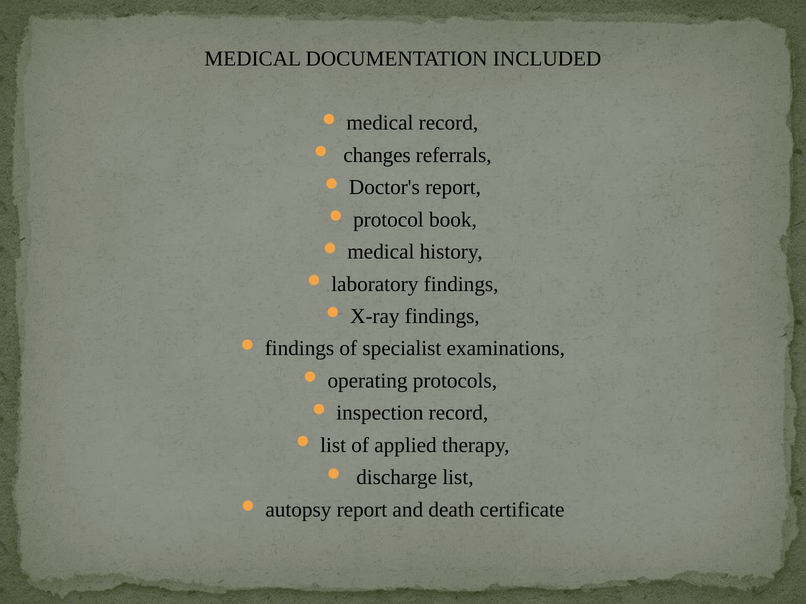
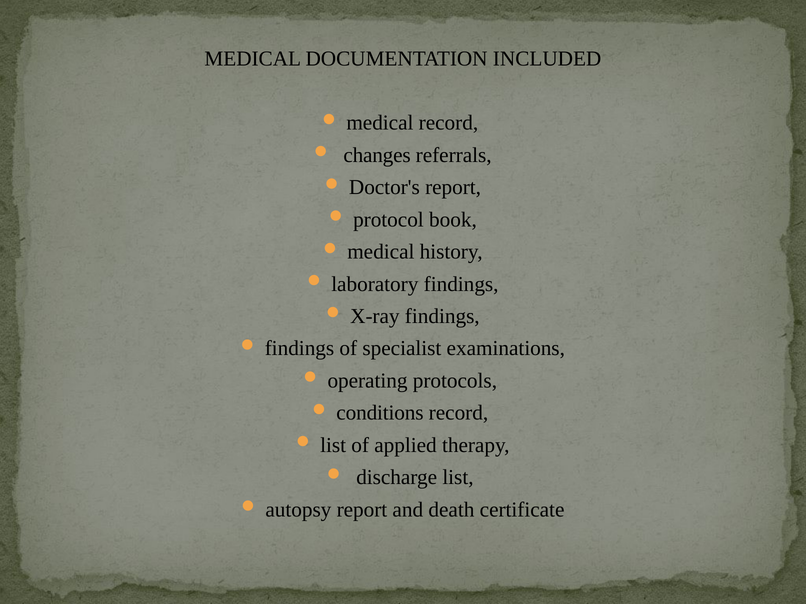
inspection: inspection -> conditions (380, 413)
